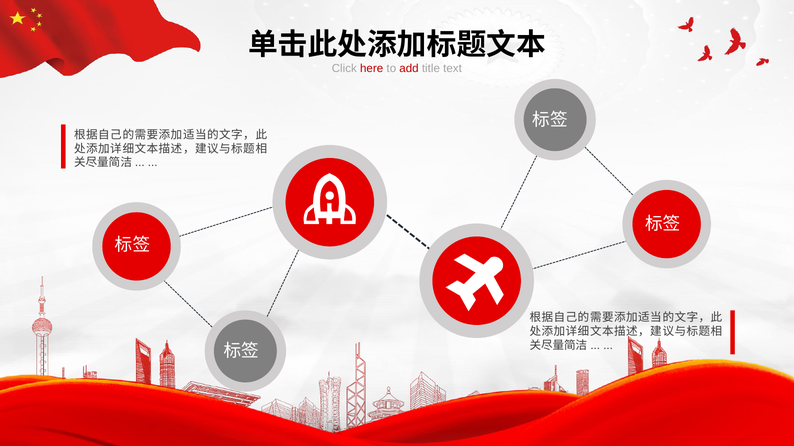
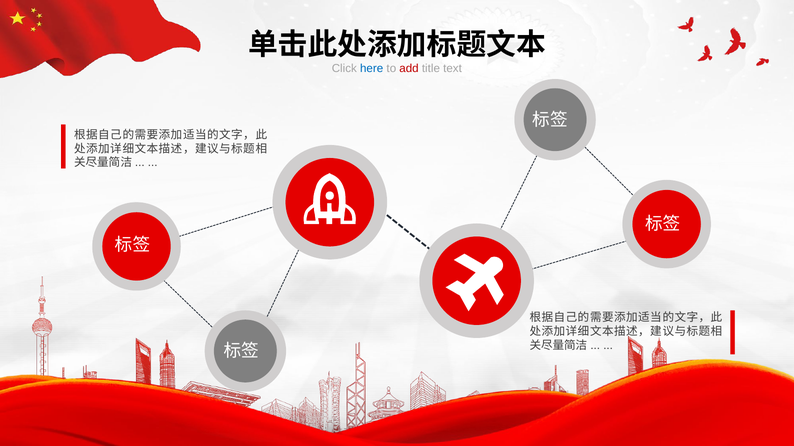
here colour: red -> blue (372, 68)
